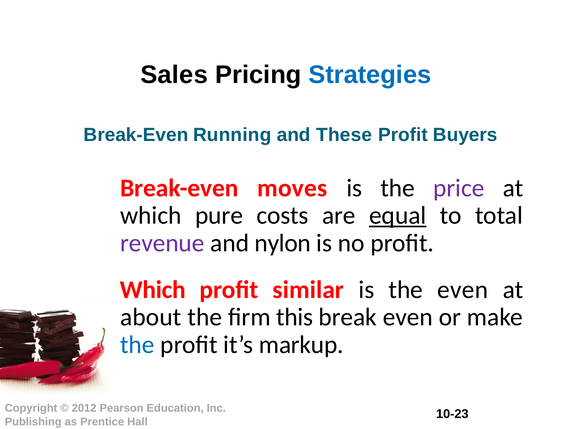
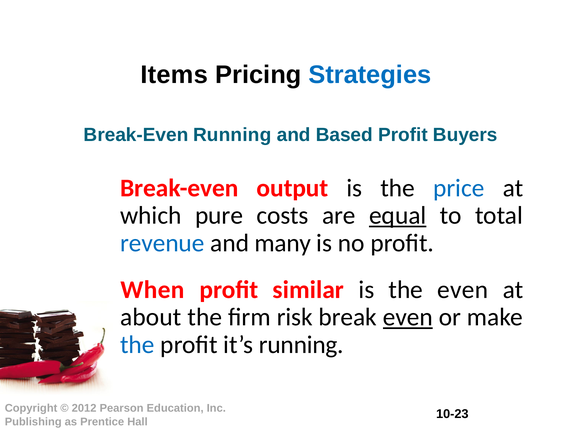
Sales: Sales -> Items (174, 75)
These: These -> Based (344, 135)
moves: moves -> output (292, 188)
price colour: purple -> blue (459, 188)
revenue colour: purple -> blue (162, 243)
nylon: nylon -> many (283, 243)
Which: Which -> When (153, 290)
this: this -> risk (295, 317)
even underline: none -> present (408, 317)
it’s markup: markup -> running (301, 345)
